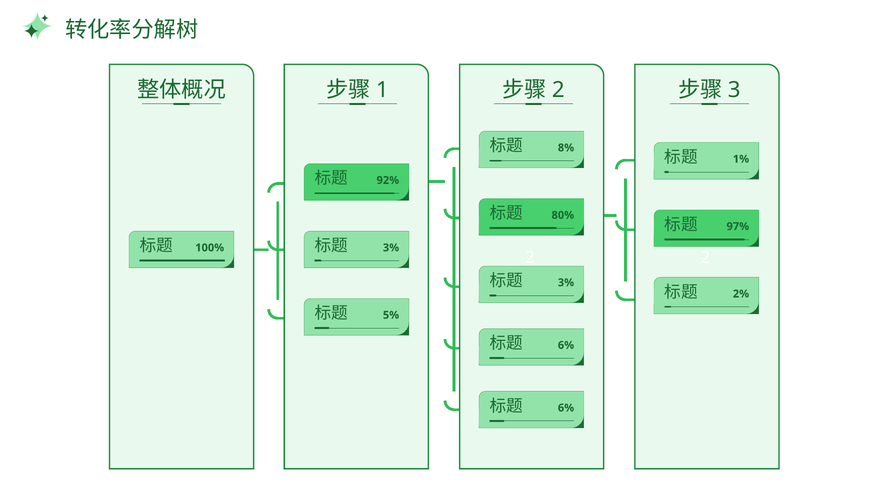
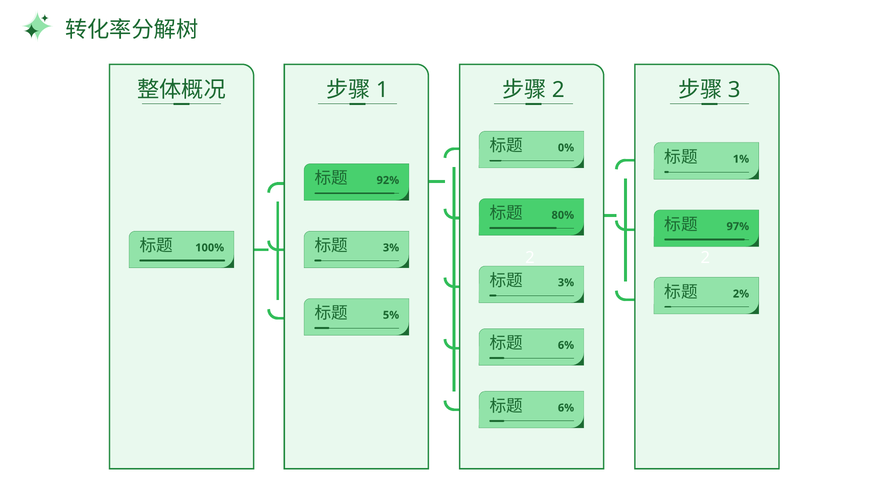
8%: 8% -> 0% (566, 148)
